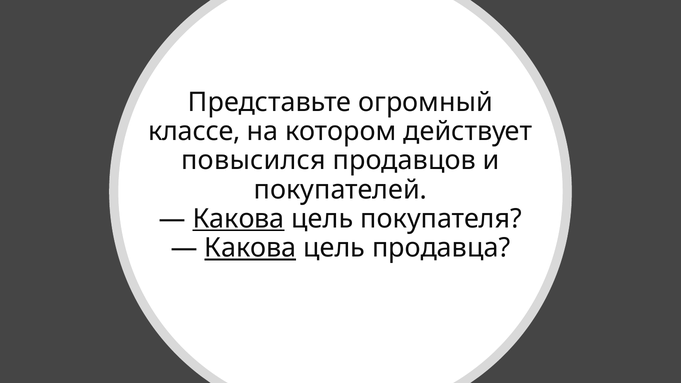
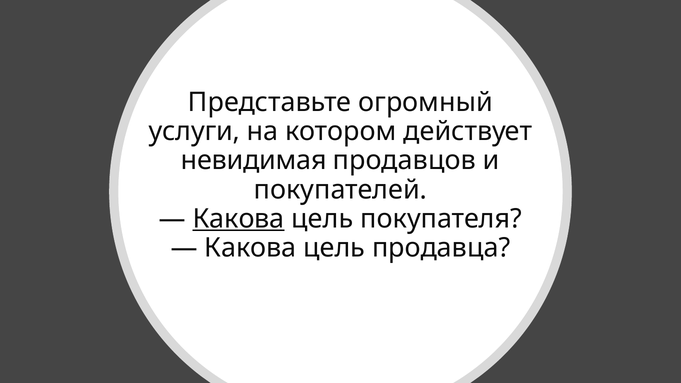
классе: классе -> услуги (194, 131)
повысился: повысился -> невидимая (254, 161)
Какова underline: present -> none (250, 248)
